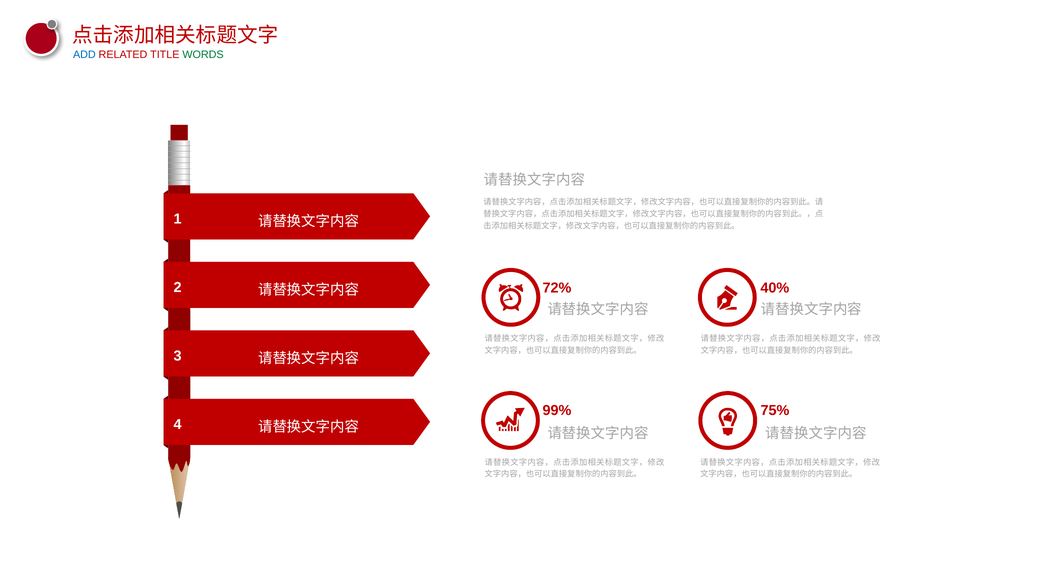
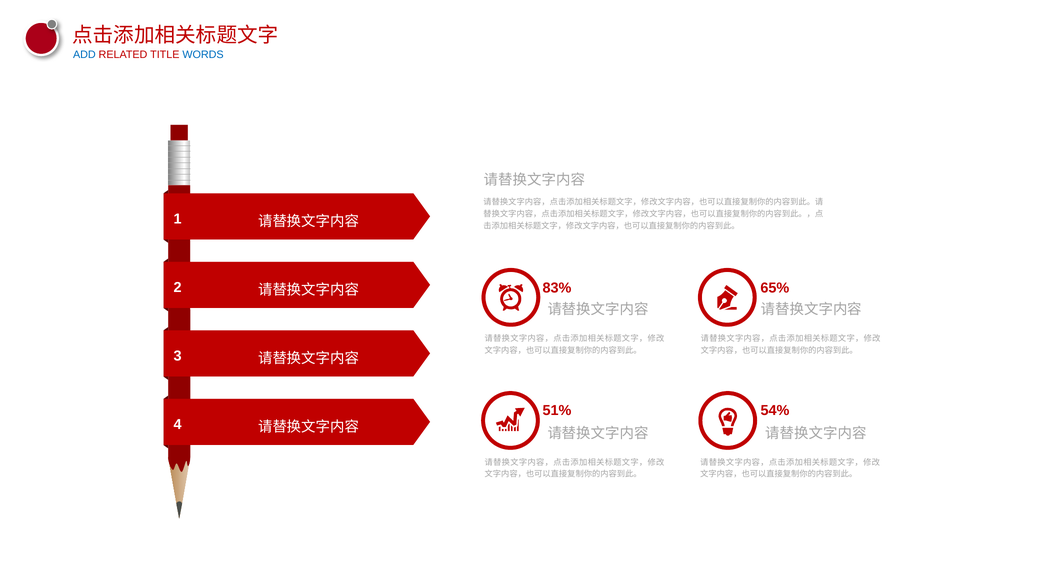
WORDS colour: green -> blue (203, 55)
72%: 72% -> 83% (557, 288)
40%: 40% -> 65% (775, 288)
99%: 99% -> 51% (557, 410)
75%: 75% -> 54% (775, 410)
